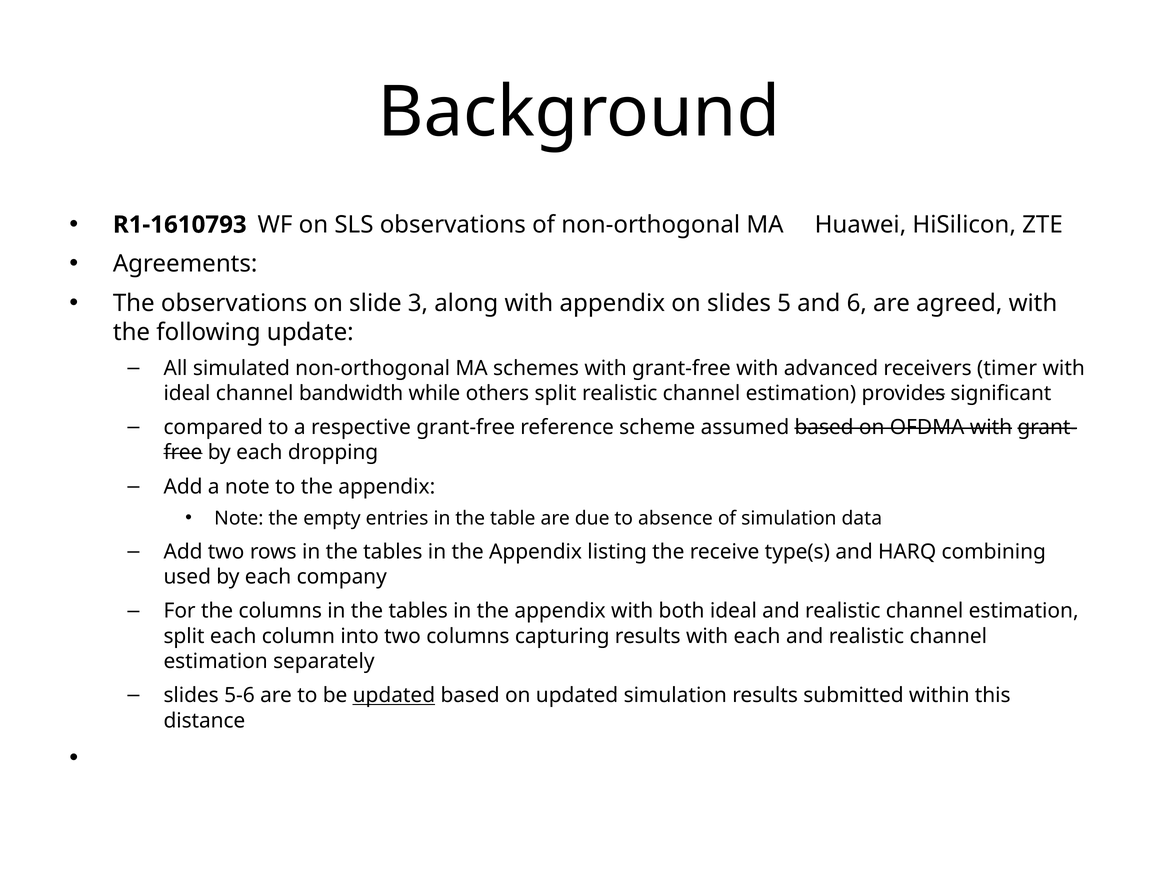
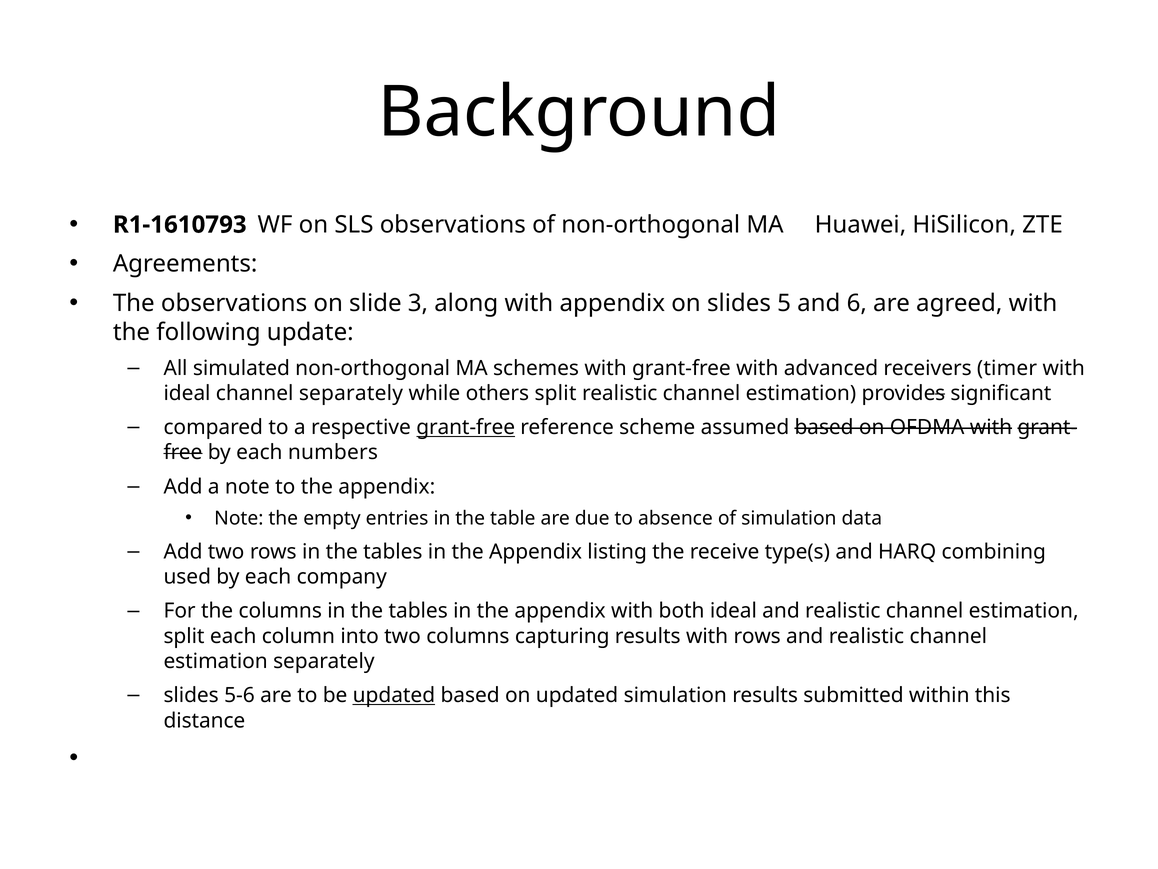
channel bandwidth: bandwidth -> separately (351, 393)
grant-free underline: none -> present (466, 427)
dropping: dropping -> numbers (333, 452)
with each: each -> rows (757, 636)
